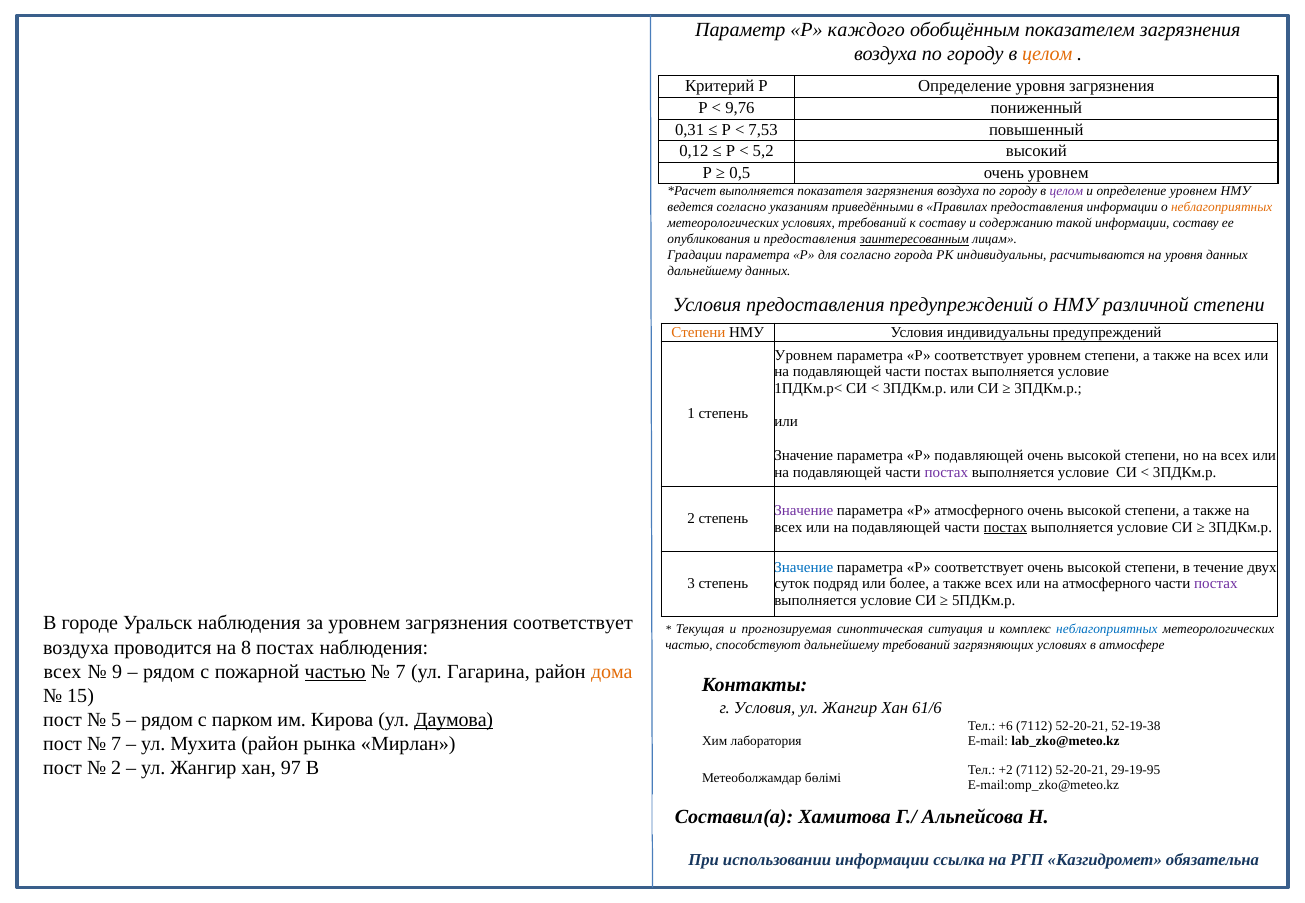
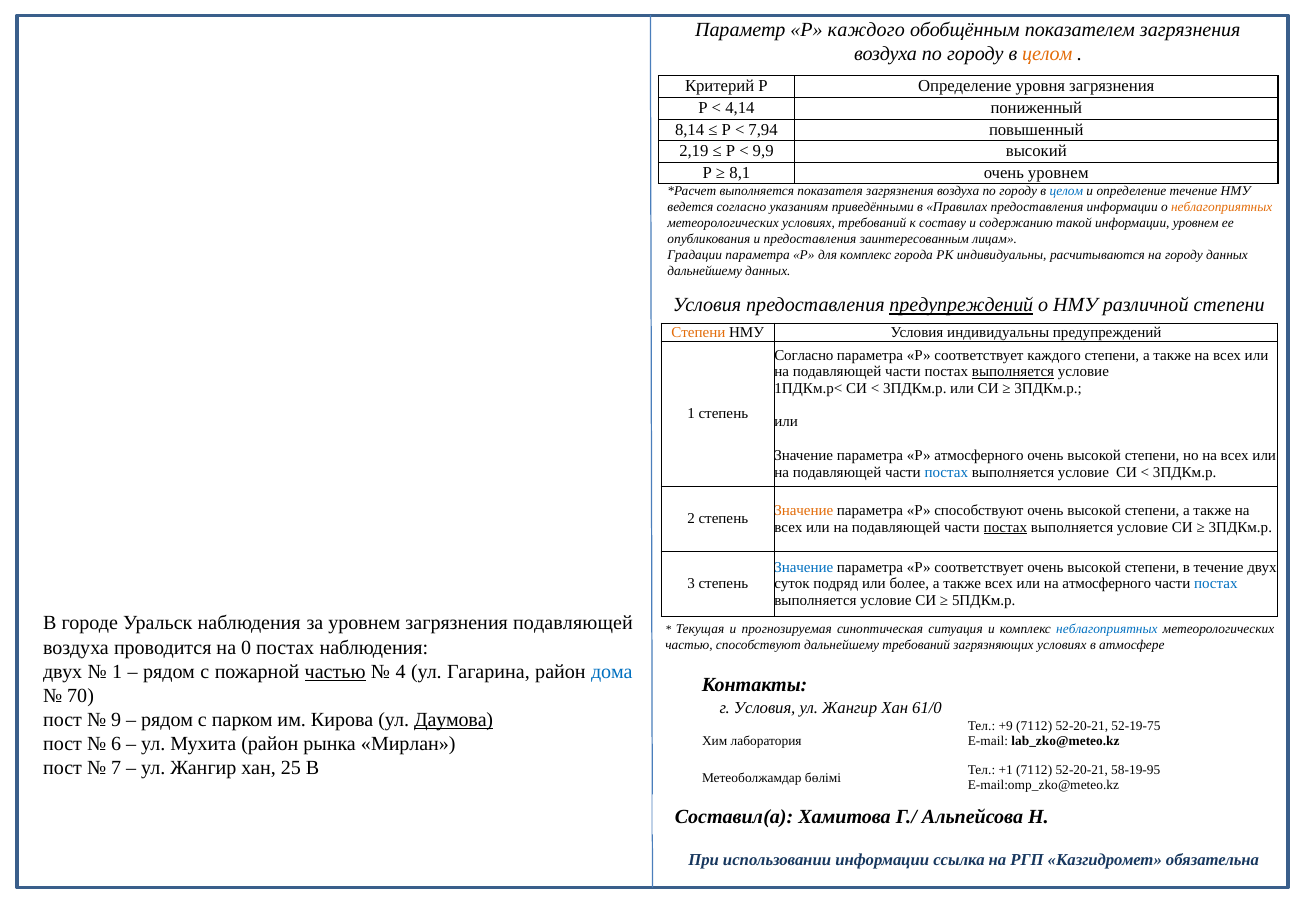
9,76: 9,76 -> 4,14 (740, 108)
0,31: 0,31 -> 8,14 (690, 130)
7,53: 7,53 -> 7,94 (763, 130)
0,12: 0,12 -> 2,19 (694, 151)
5,2: 5,2 -> 9,9 (763, 151)
0,5: 0,5 -> 8,1 (740, 173)
целом colour: purple -> blue (1066, 191)
определение уровнем: уровнем -> течение (1193, 191)
информации составу: составу -> уровнем (1196, 223)
заинтересованным underline: present -> none (914, 239)
для согласно: согласно -> комплекс (866, 255)
на уровня: уровня -> городу (1184, 255)
предупреждений underline: none -> present (961, 306)
Уровнем: Уровнем -> Согласно (804, 355)
соответствует уровнем: уровнем -> каждого (1054, 355)
выполняется underline: none -> present (1013, 372)
Р подавляющей: подавляющей -> атмосферного (979, 456)
постах colour: purple -> blue (946, 472)
Значение colour: purple -> orange (804, 511)
Р атмосферного: атмосферного -> способствуют (979, 511)
постах colour: purple -> blue (1216, 584)
загрязнения соответствует: соответствует -> подавляющей (573, 624)
8: 8 -> 0 (246, 648)
всех: всех -> двух (63, 672)
9: 9 -> 1 (117, 672)
7: 7 -> 4 (401, 672)
дома colour: orange -> blue (612, 672)
15: 15 -> 70 (81, 696)
61/6: 61/6 -> 61/0 (927, 709)
5: 5 -> 9 (116, 720)
+6: +6 -> +9 (1006, 727)
52-19-38: 52-19-38 -> 52-19-75 (1136, 727)
7: 7 -> 6 (116, 744)
2: 2 -> 7 (116, 768)
97: 97 -> 25 (291, 768)
+2: +2 -> +1 (1006, 771)
29-19-95: 29-19-95 -> 58-19-95 (1136, 771)
